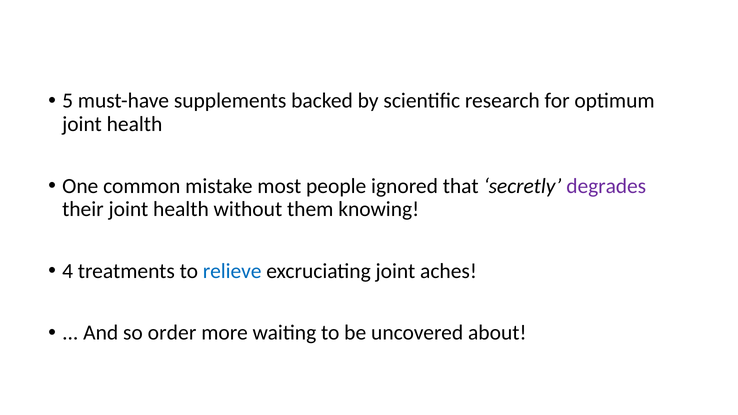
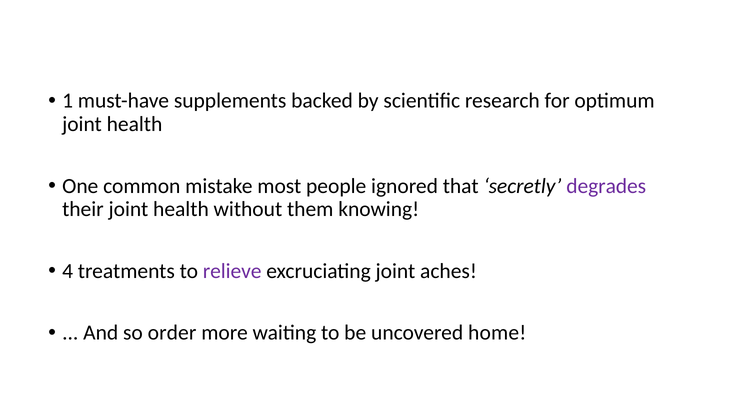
5: 5 -> 1 (68, 101)
relieve colour: blue -> purple (232, 271)
about: about -> home (497, 333)
